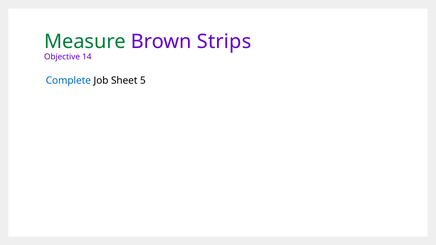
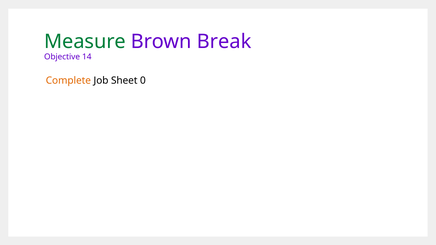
Strips: Strips -> Break (224, 42)
Complete colour: blue -> orange (68, 81)
5: 5 -> 0 (143, 81)
